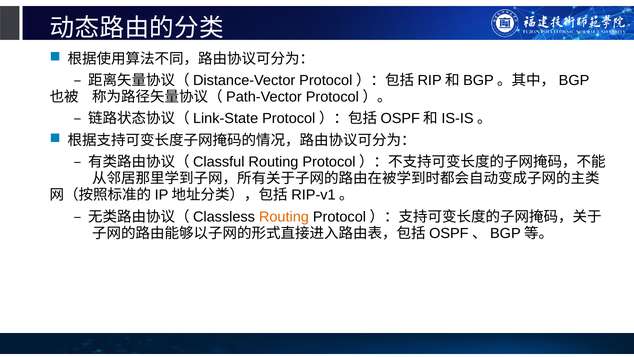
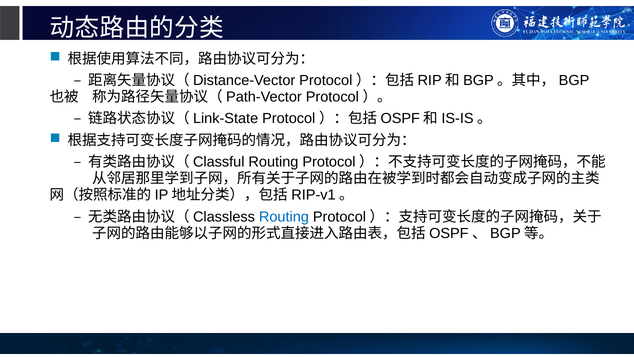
Routing colour: orange -> blue (284, 217)
